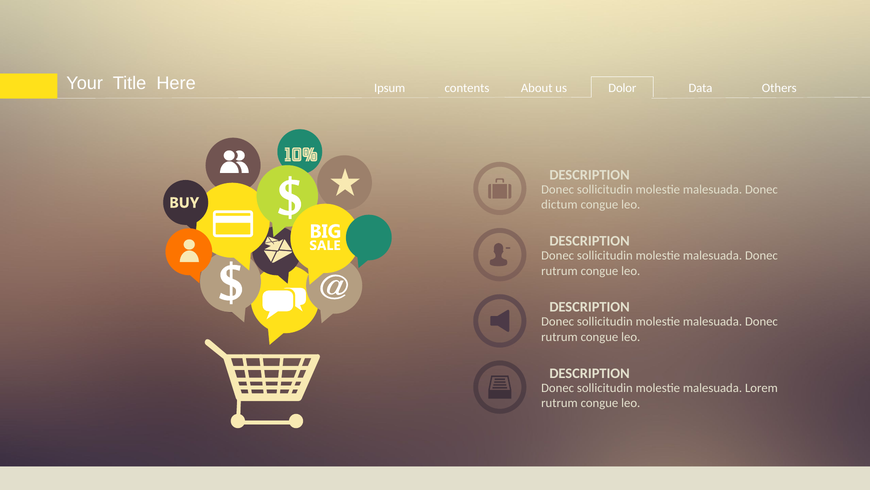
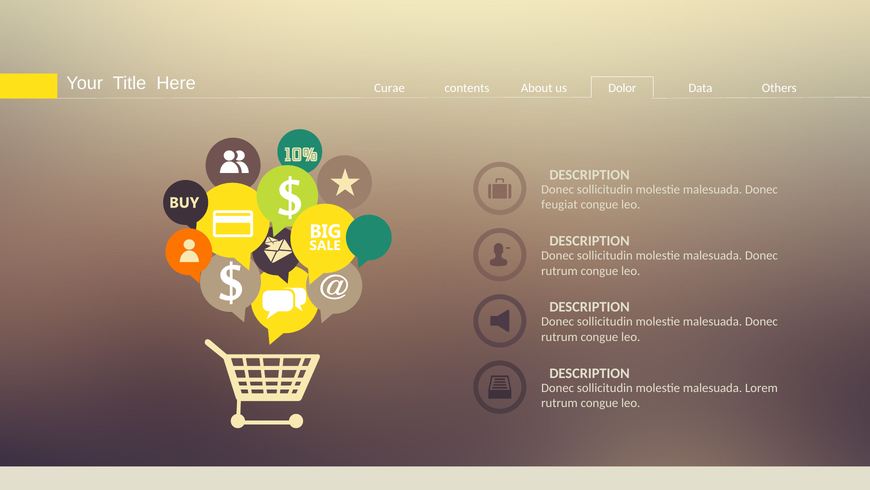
Ipsum: Ipsum -> Curae (390, 88)
dictum: dictum -> feugiat (559, 204)
